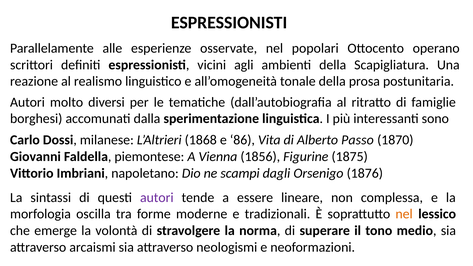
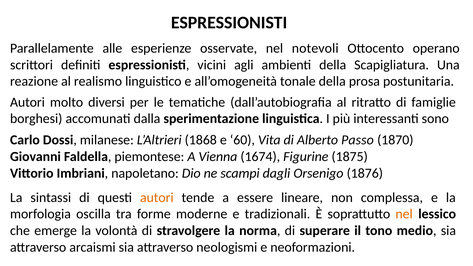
popolari: popolari -> notevoli (315, 48)
86: 86 -> 60 (242, 140)
1856: 1856 -> 1674 (260, 157)
autori colour: purple -> orange (157, 197)
